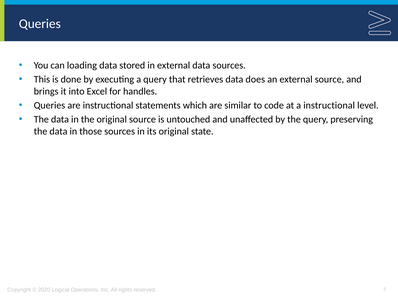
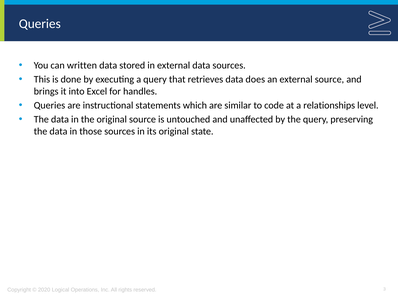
loading: loading -> written (82, 65)
a instructional: instructional -> relationships (329, 105)
